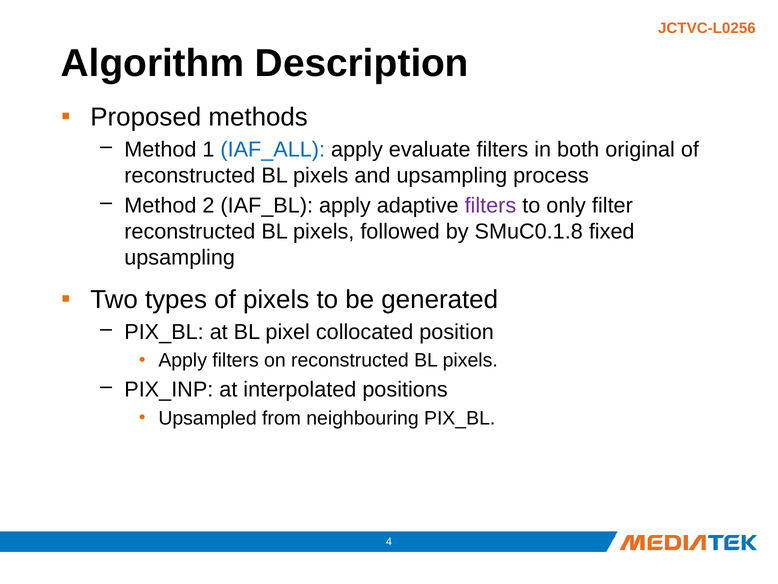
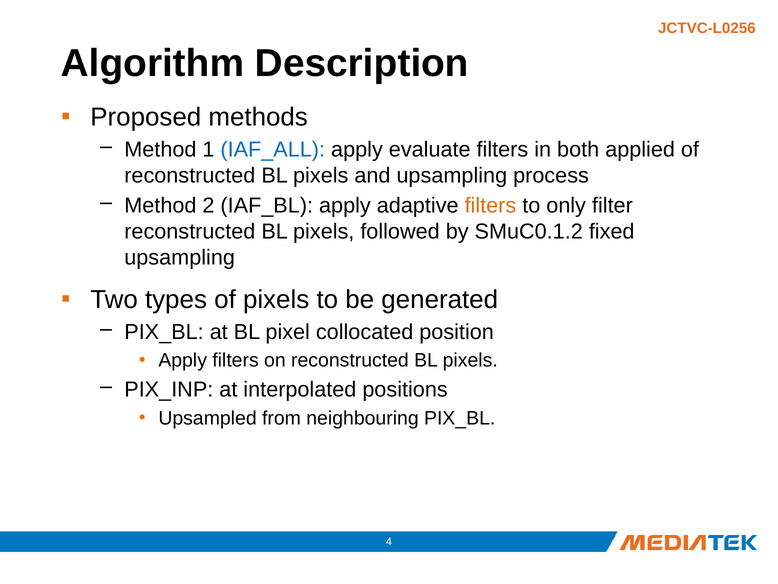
original: original -> applied (640, 149)
filters colour: purple -> orange (490, 206)
SMuC0.1.8: SMuC0.1.8 -> SMuC0.1.2 (529, 232)
